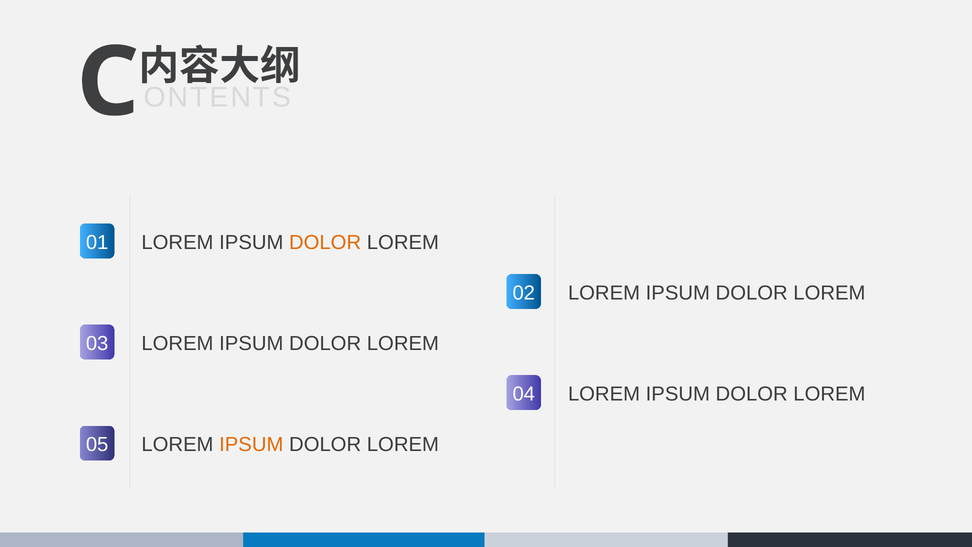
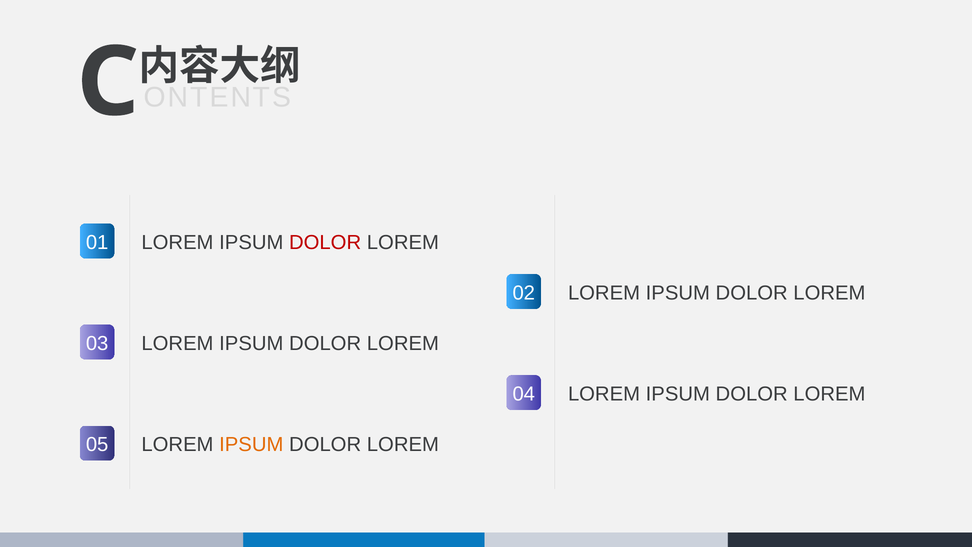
DOLOR colour: orange -> red (325, 242)
